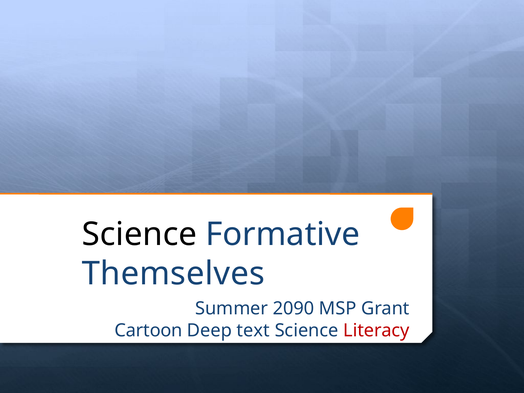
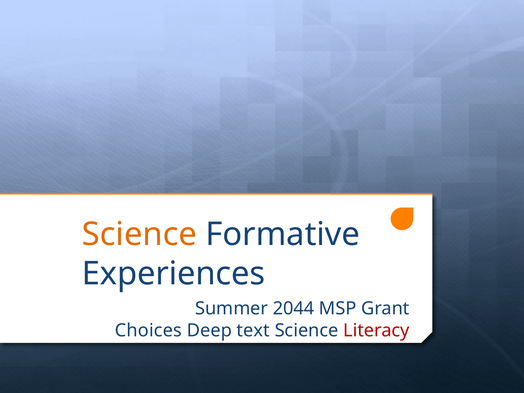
Science colour: black -> orange (139, 234)
Themselves: Themselves -> Experiences (174, 274)
2090: 2090 -> 2044 (294, 309)
Cartoon: Cartoon -> Choices (148, 330)
